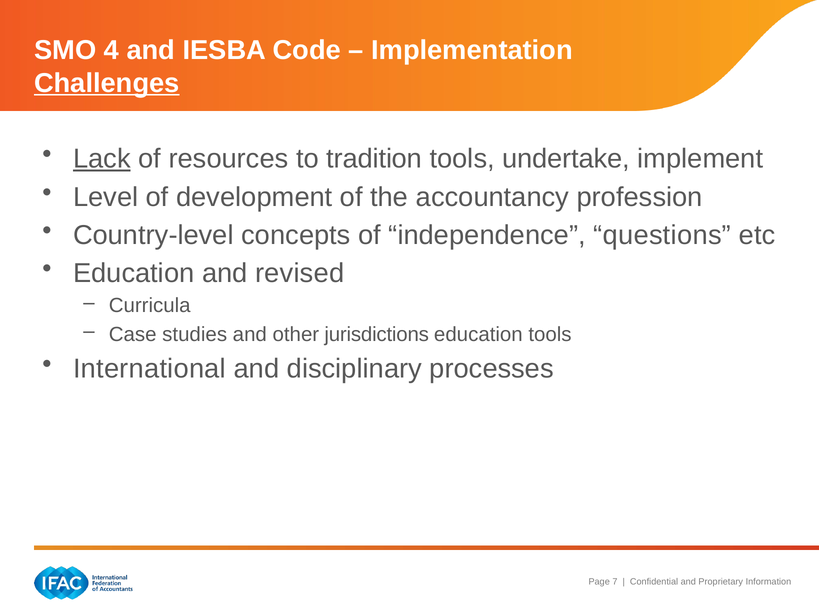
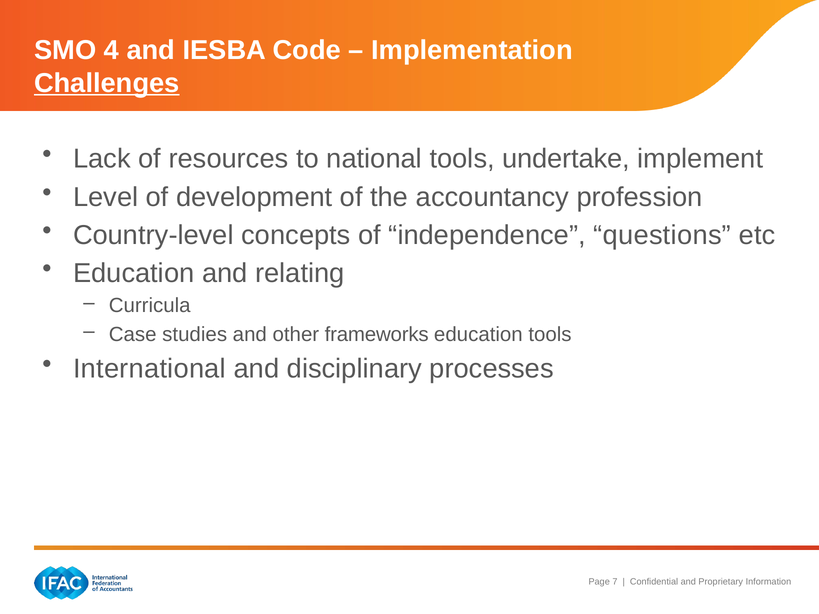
Lack underline: present -> none (102, 159)
tradition: tradition -> national (374, 159)
revised: revised -> relating (300, 274)
jurisdictions: jurisdictions -> frameworks (377, 334)
